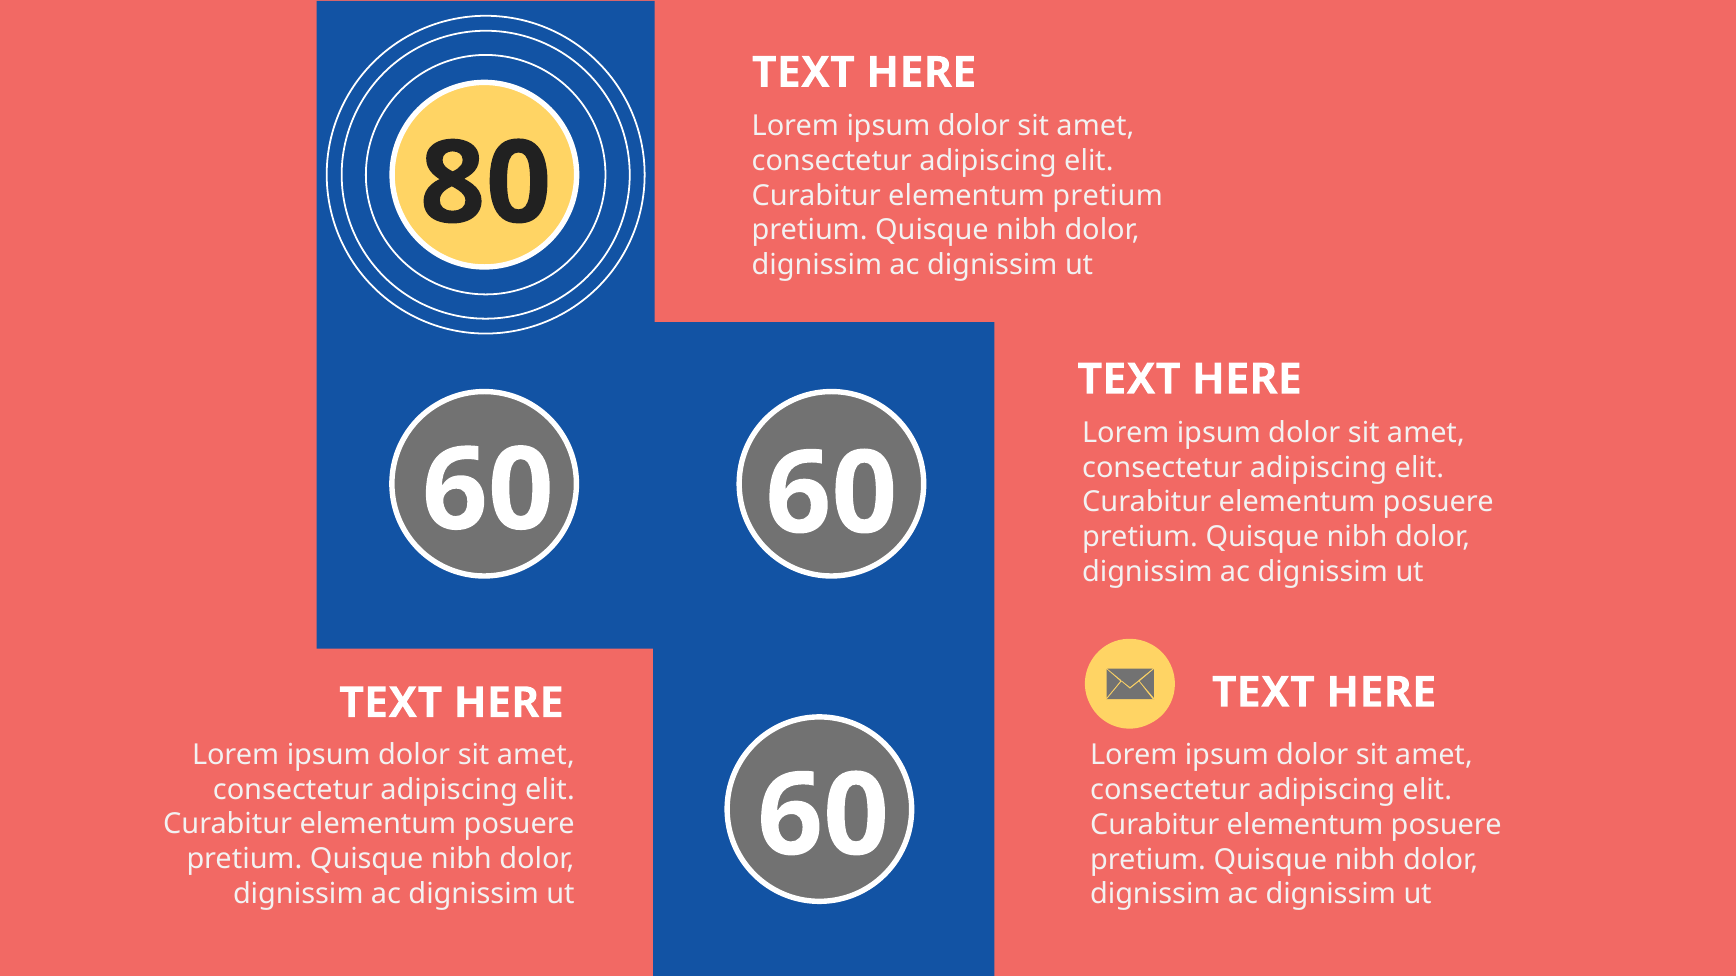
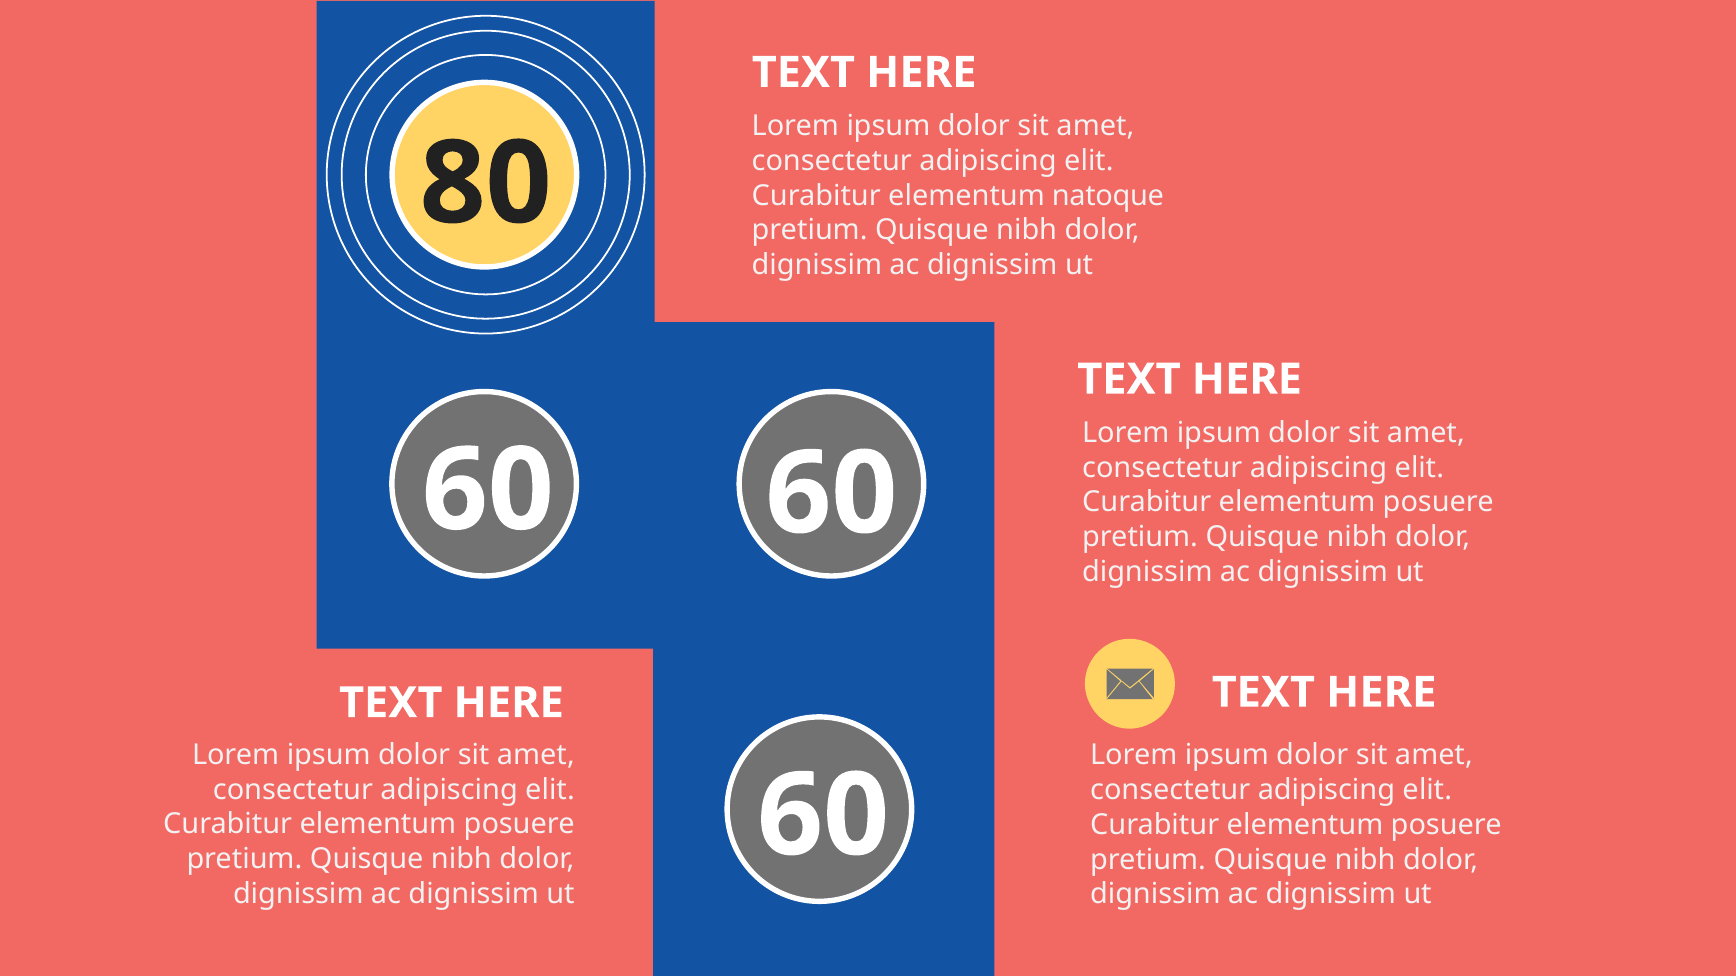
elementum pretium: pretium -> natoque (1108, 196)
